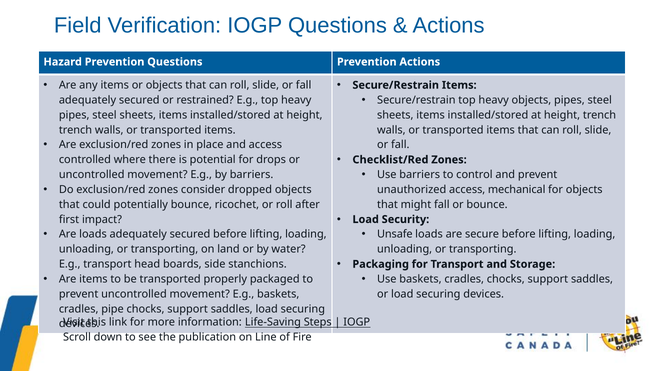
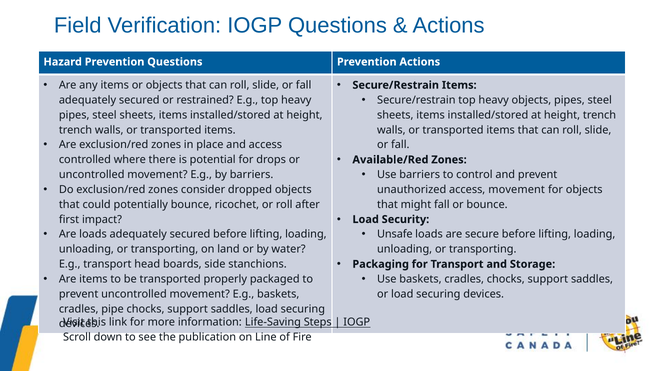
Checklist/Red: Checklist/Red -> Available/Red (390, 160)
access mechanical: mechanical -> movement (517, 189)
